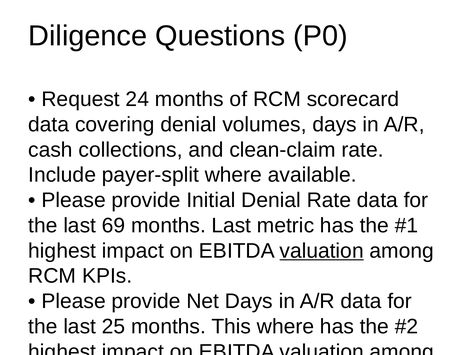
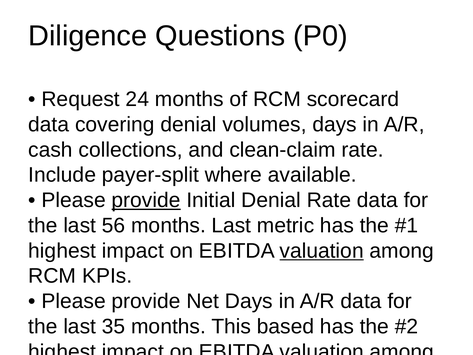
provide underline: none -> present (146, 200)
69: 69 -> 56 (114, 225)
25: 25 -> 35 (114, 326)
This where: where -> based (286, 326)
